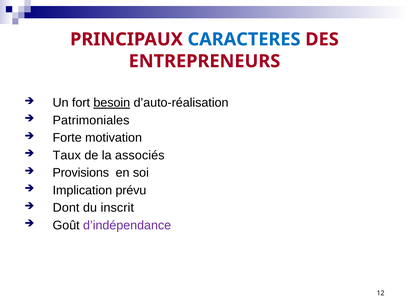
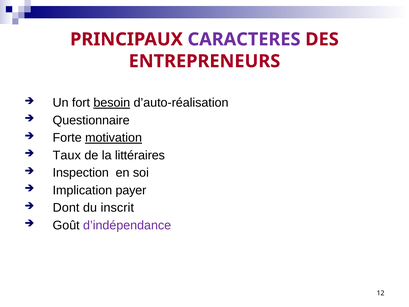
CARACTERES colour: blue -> purple (244, 39)
Patrimoniales: Patrimoniales -> Questionnaire (91, 120)
motivation underline: none -> present (114, 138)
associés: associés -> littéraires (140, 155)
Provisions: Provisions -> Inspection (81, 173)
prévu: prévu -> payer (131, 190)
